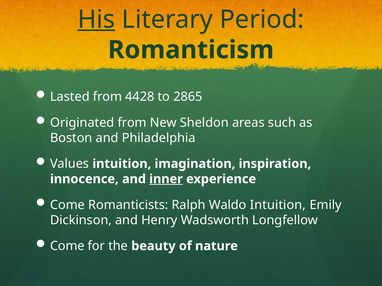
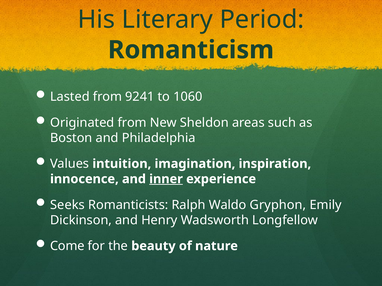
His underline: present -> none (96, 19)
4428: 4428 -> 9241 (140, 97)
2865: 2865 -> 1060 (188, 97)
Come: Come -> Seeks (67, 205)
Waldo Intuition: Intuition -> Gryphon (278, 205)
